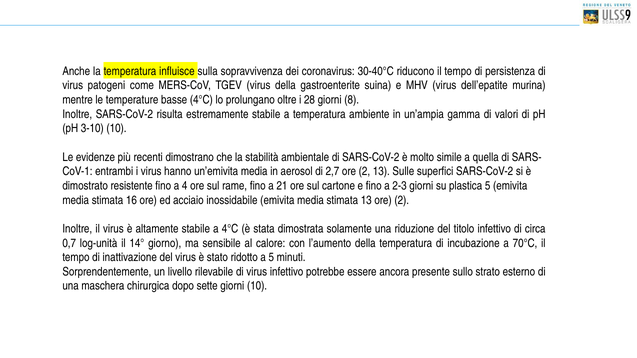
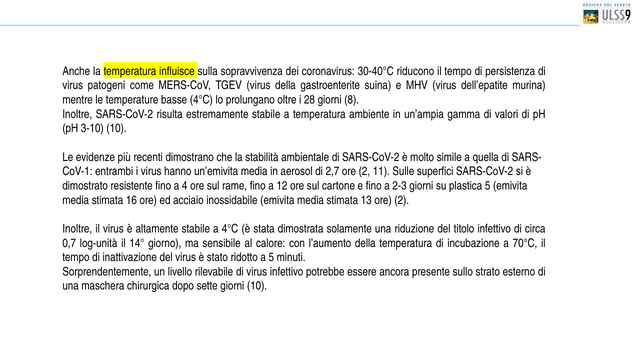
2 13: 13 -> 11 (381, 172)
21: 21 -> 12 (282, 186)
